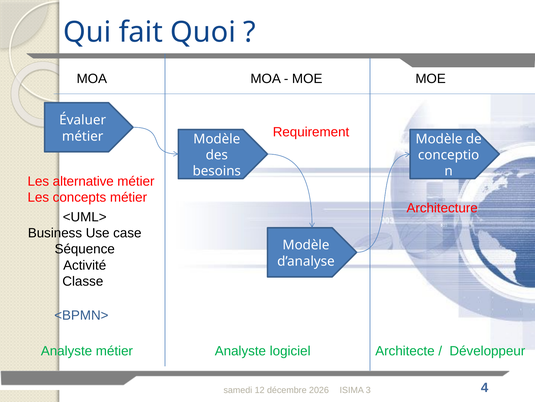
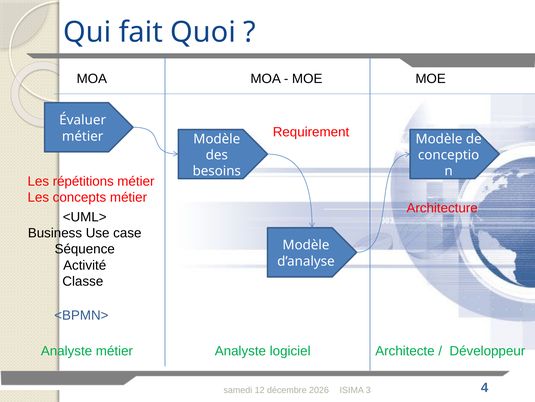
alternative: alternative -> répétitions (83, 181)
